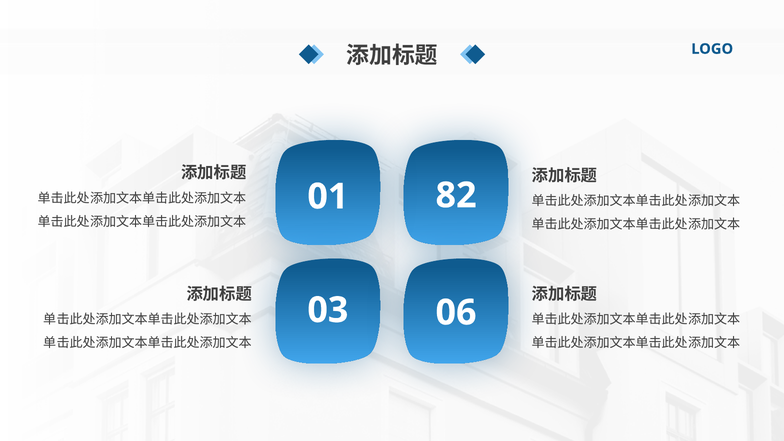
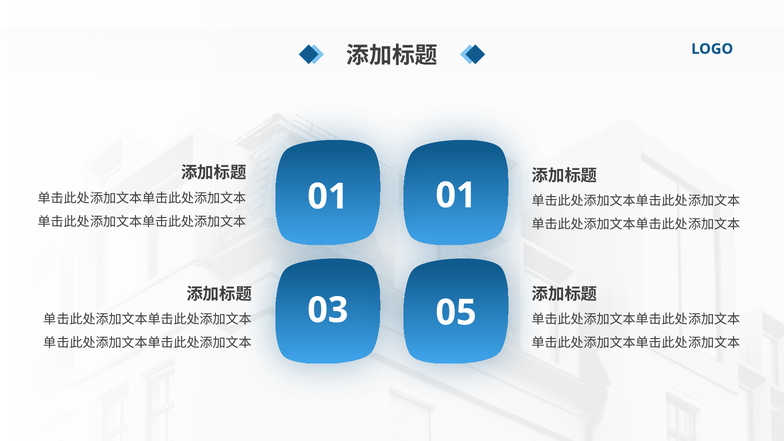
01 82: 82 -> 01 (456, 195)
06: 06 -> 05 (456, 313)
